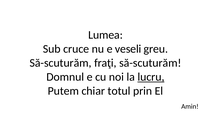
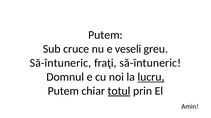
Lumea: Lumea -> Putem (105, 35)
Să-scuturăm: Să-scuturăm -> Să-întuneric (60, 63)
fraţi să-scuturăm: să-scuturăm -> să-întuneric (150, 63)
totul underline: none -> present (119, 91)
